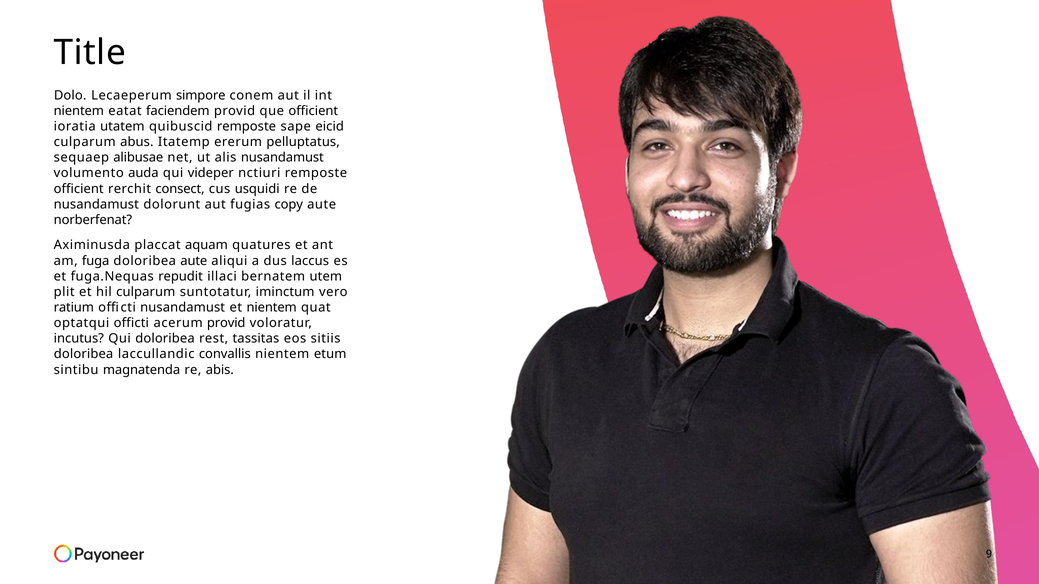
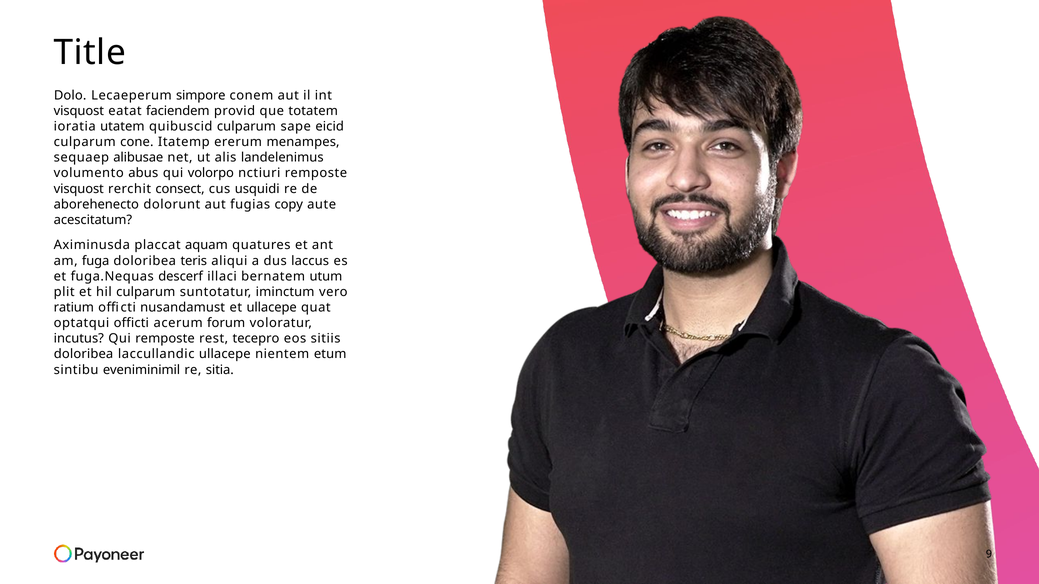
nientem: nientem -> visquost (79, 111)
que officient: officient -> totatem (313, 111)
quibuscid remposte: remposte -> culparum (246, 127)
abus: abus -> cone (137, 142)
pelluptatus: pelluptatus -> menampes (303, 142)
alis nusandamust: nusandamust -> landelenimus (282, 158)
auda: auda -> abus (143, 173)
videper: videper -> volorpo (211, 173)
officient: officient -> visquost (79, 189)
nusandamust: nusandamust -> aborehenecto (96, 204)
norberfenat: norberfenat -> acescitatum (93, 220)
doloribea aute: aute -> teris (194, 261)
repudit: repudit -> descerf (181, 277)
utem: utem -> utum (326, 277)
et nientem: nientem -> ullacepe (272, 308)
acerum provid: provid -> forum (226, 323)
Qui doloribea: doloribea -> remposte (165, 339)
tassitas: tassitas -> tecepro (256, 339)
laccullandic convallis: convallis -> ullacepe (225, 354)
magnatenda: magnatenda -> eveniminimil (142, 370)
abis: abis -> sitia (220, 370)
